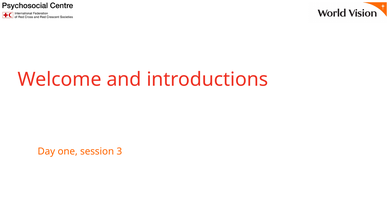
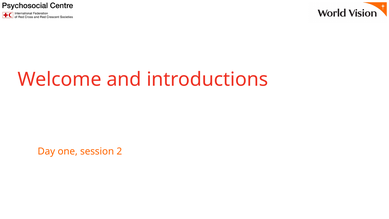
3: 3 -> 2 (119, 151)
